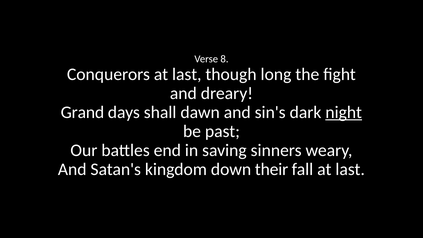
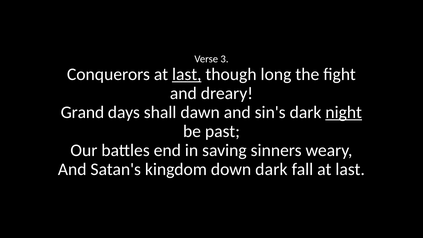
8: 8 -> 3 (224, 59)
last underline: none -> present (187, 74)
down their: their -> dark (271, 169)
